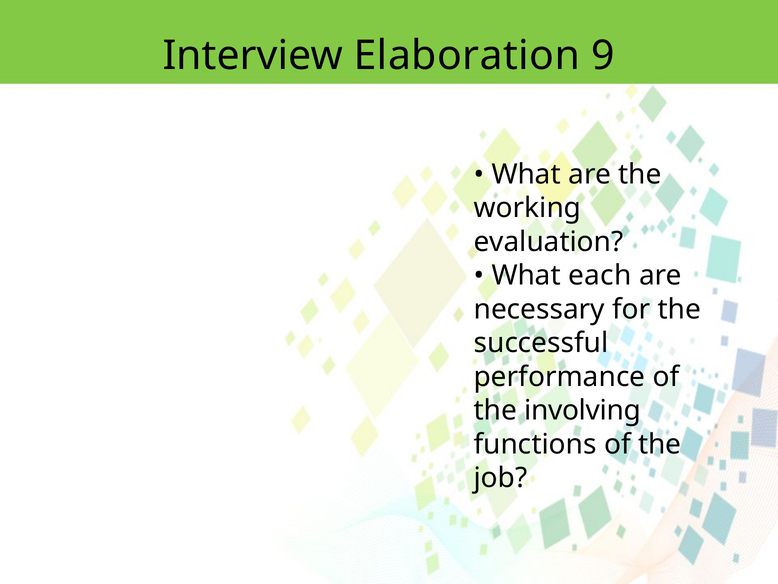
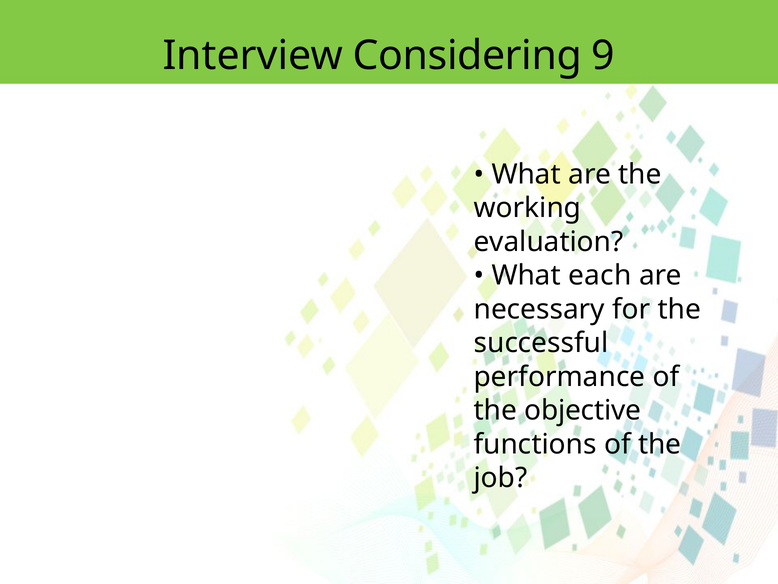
Elaboration: Elaboration -> Considering (467, 56)
involving: involving -> objective (583, 410)
